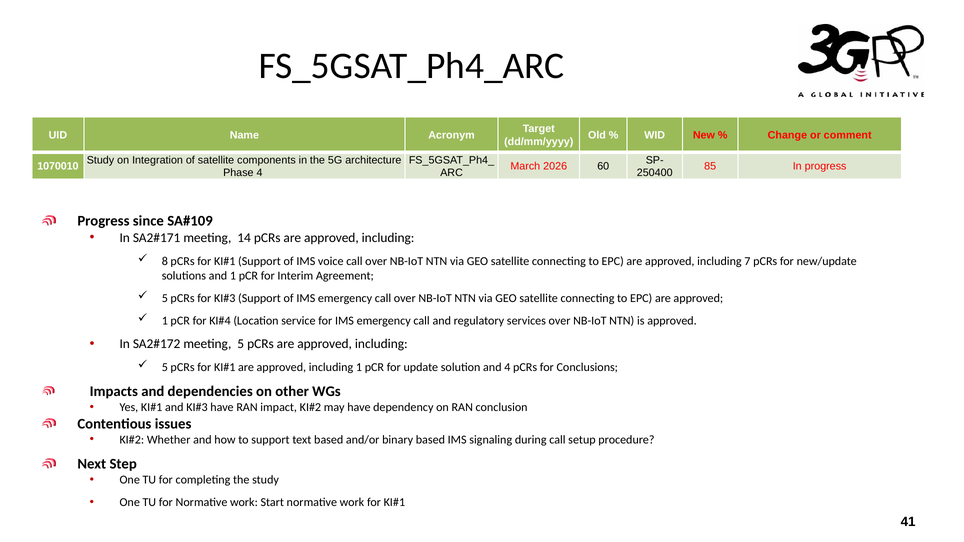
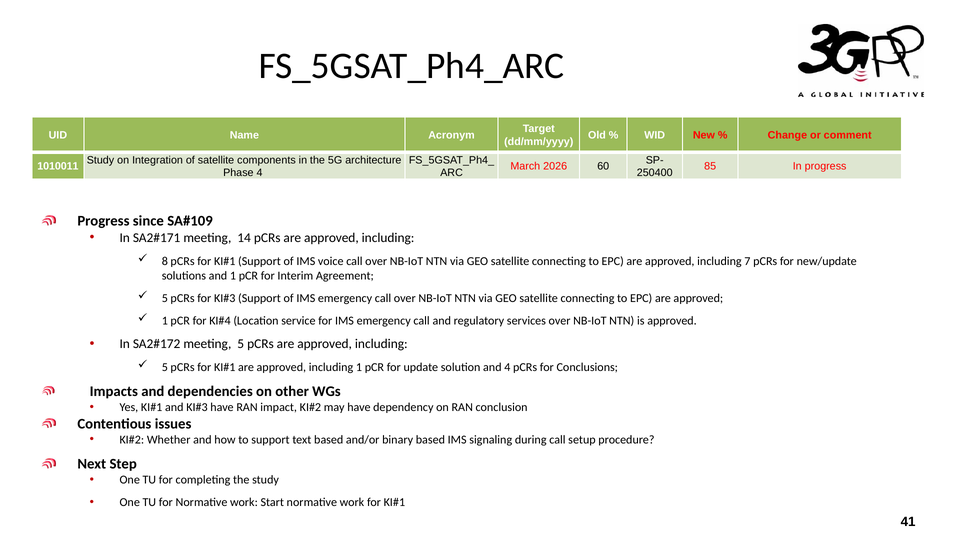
1070010: 1070010 -> 1010011 (58, 167)
